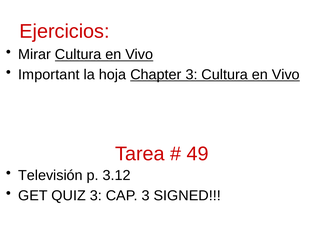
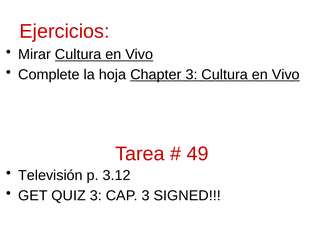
Important: Important -> Complete (49, 75)
